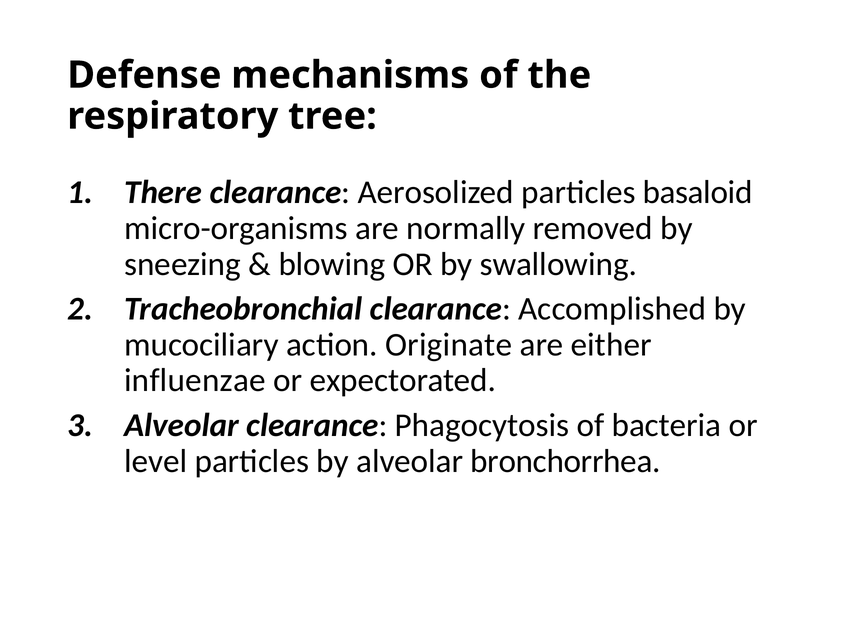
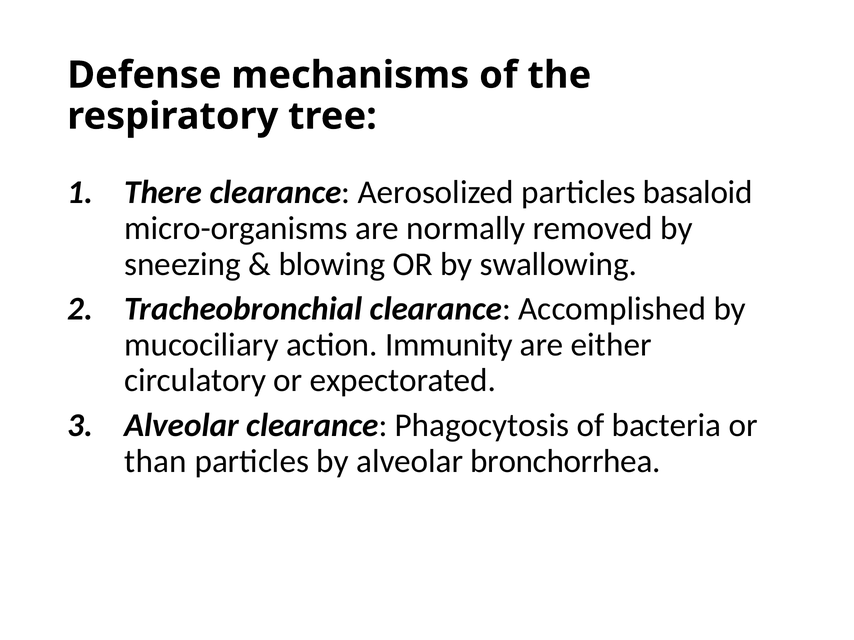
Originate: Originate -> Immunity (449, 345)
influenzae: influenzae -> circulatory (195, 381)
level: level -> than (156, 461)
